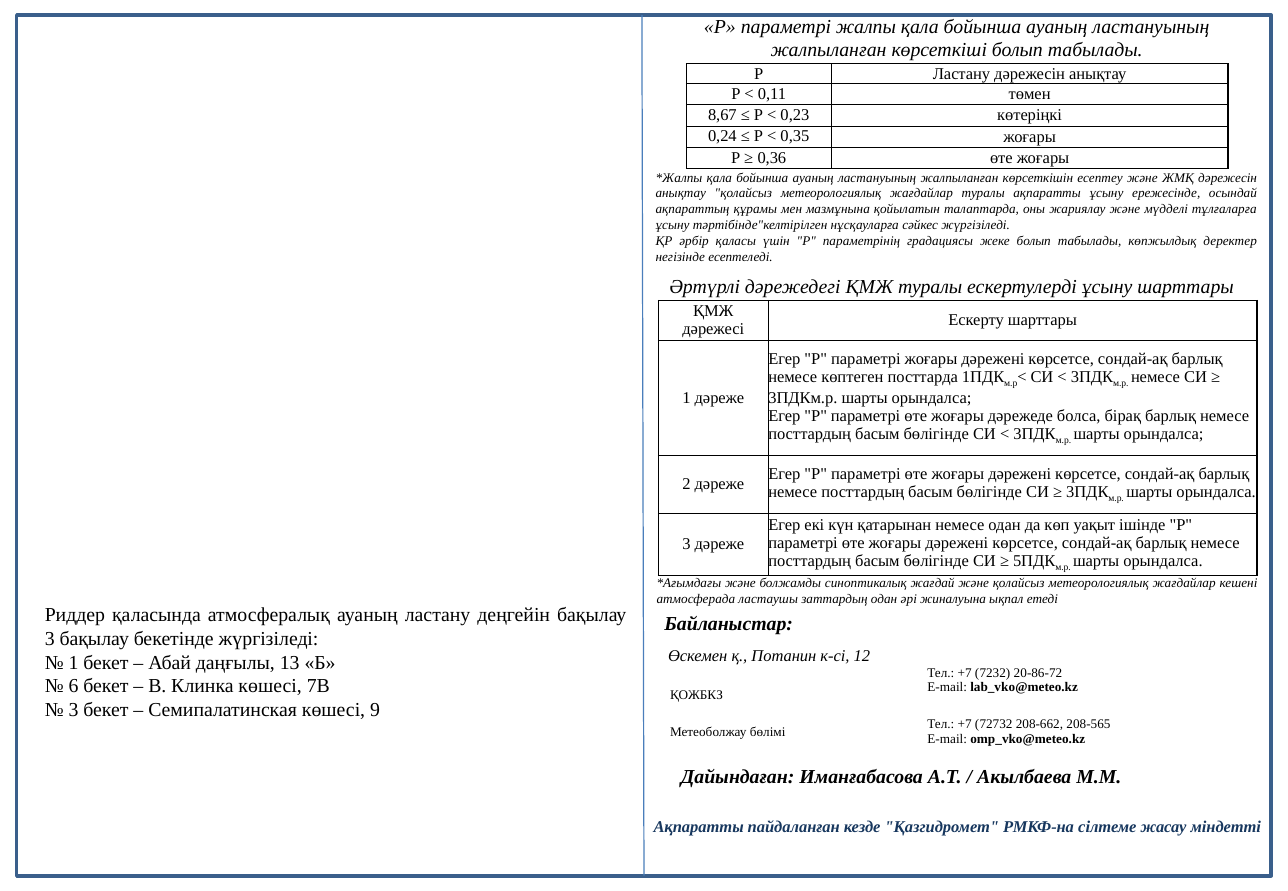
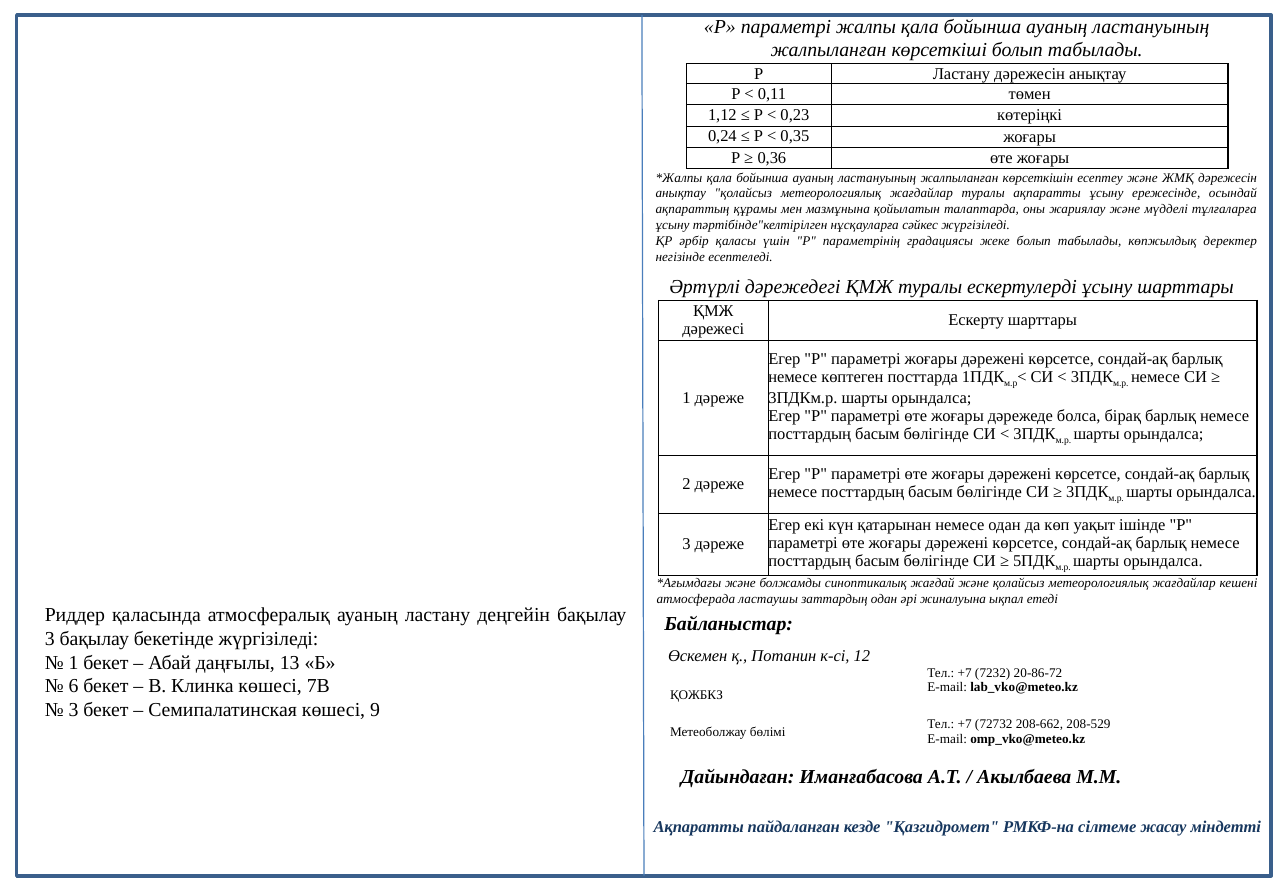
8,67: 8,67 -> 1,12 (722, 115)
208-565: 208-565 -> 208-529 (1088, 725)
